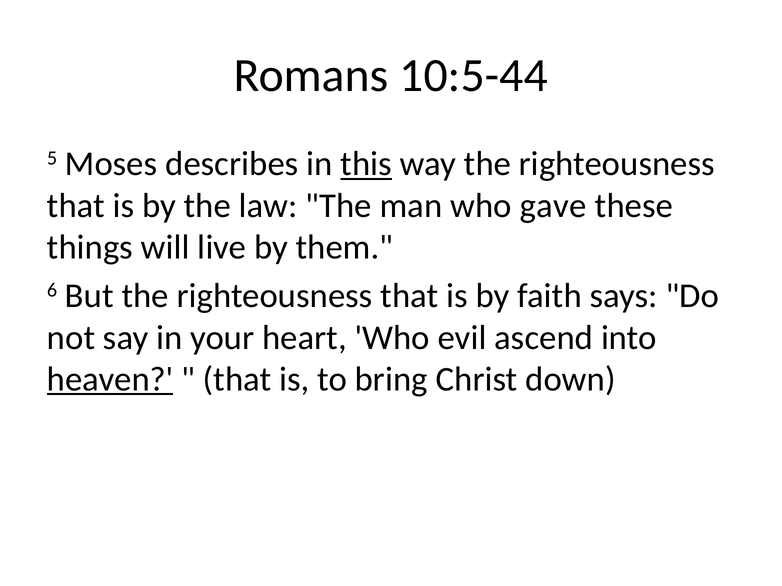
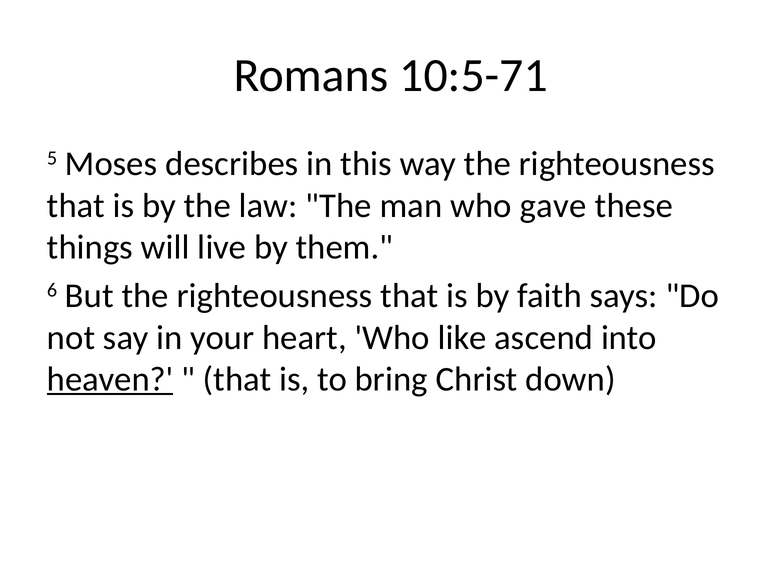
10:5-44: 10:5-44 -> 10:5-71 (474, 76)
this underline: present -> none (366, 164)
evil: evil -> like (462, 338)
